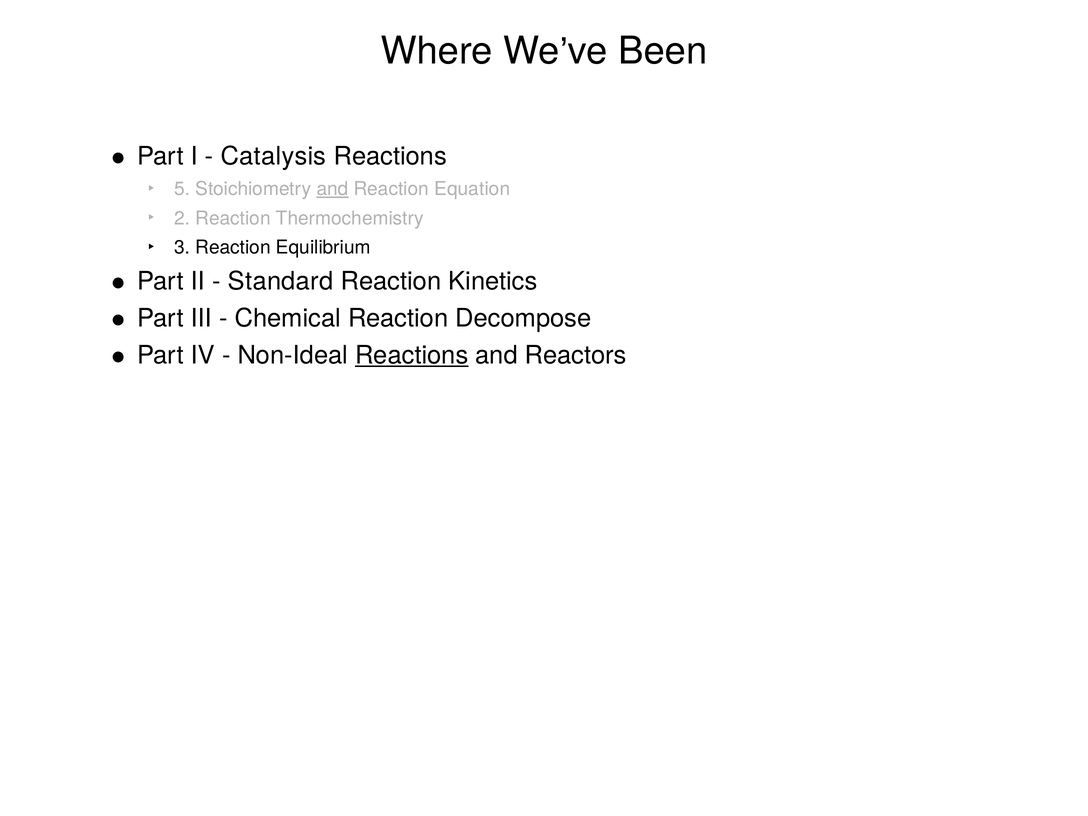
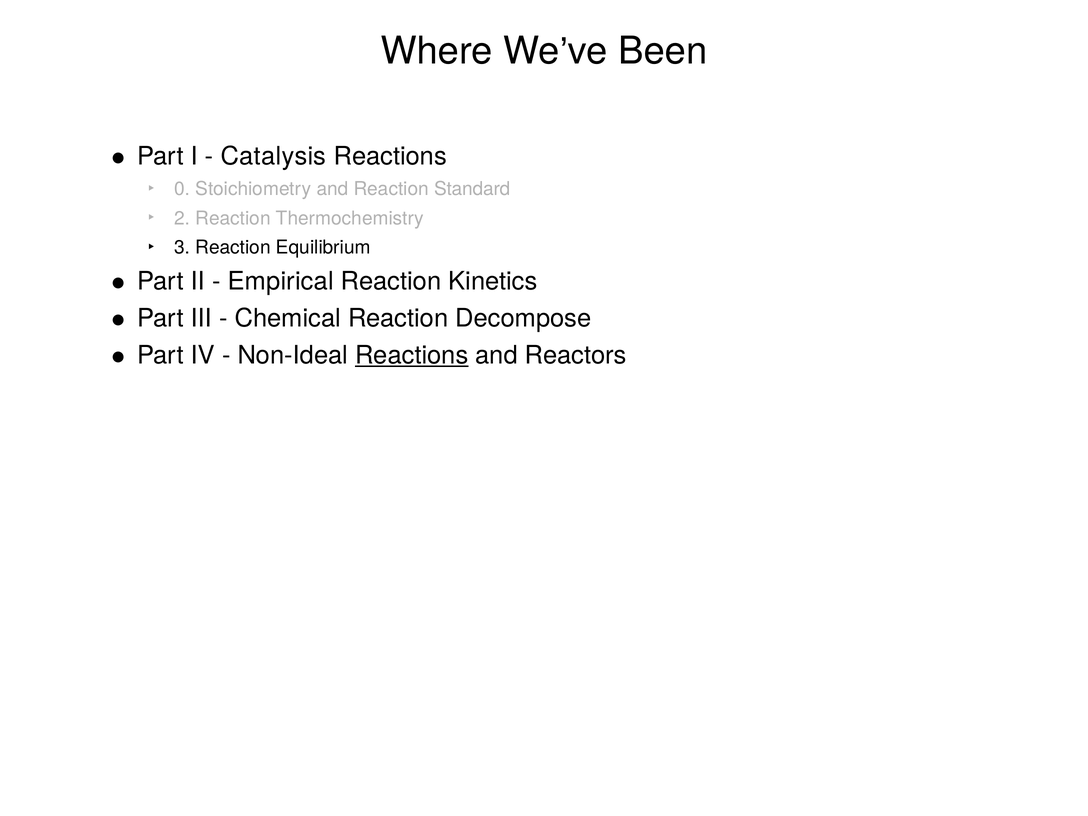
5: 5 -> 0 (182, 189)
and underline: present -> none (332, 189)
Equation: Equation -> Standard (472, 189)
Standard: Standard -> Empirical (281, 281)
